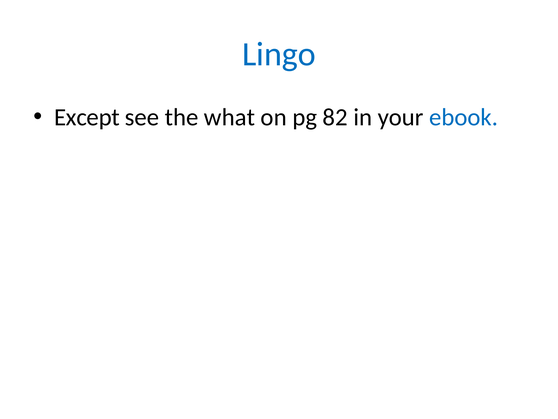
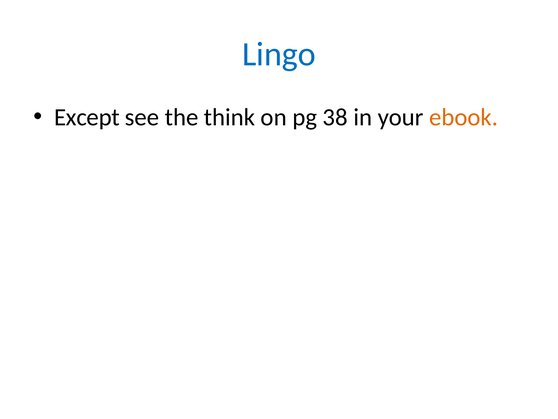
what: what -> think (230, 117)
82: 82 -> 38 (335, 117)
ebook colour: blue -> orange (464, 117)
